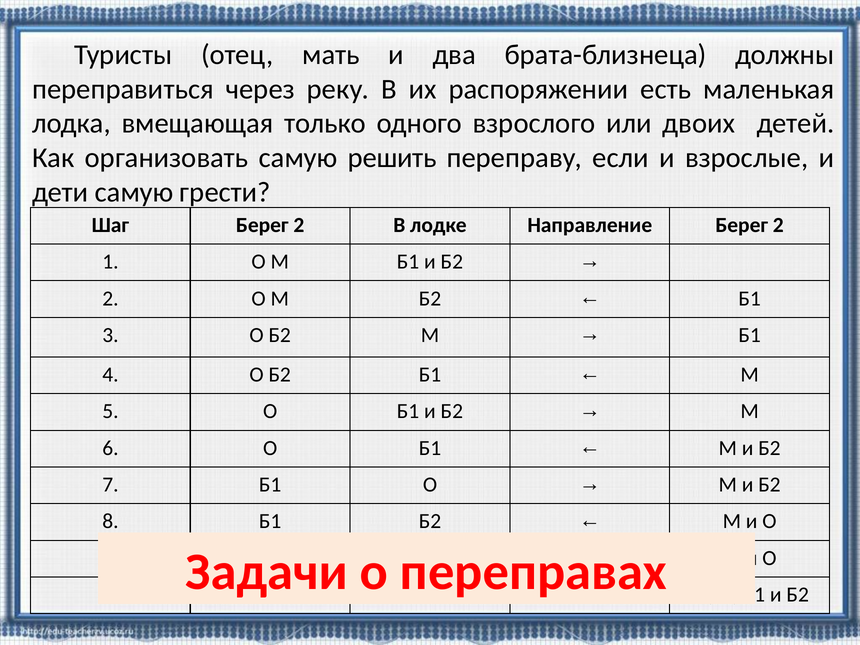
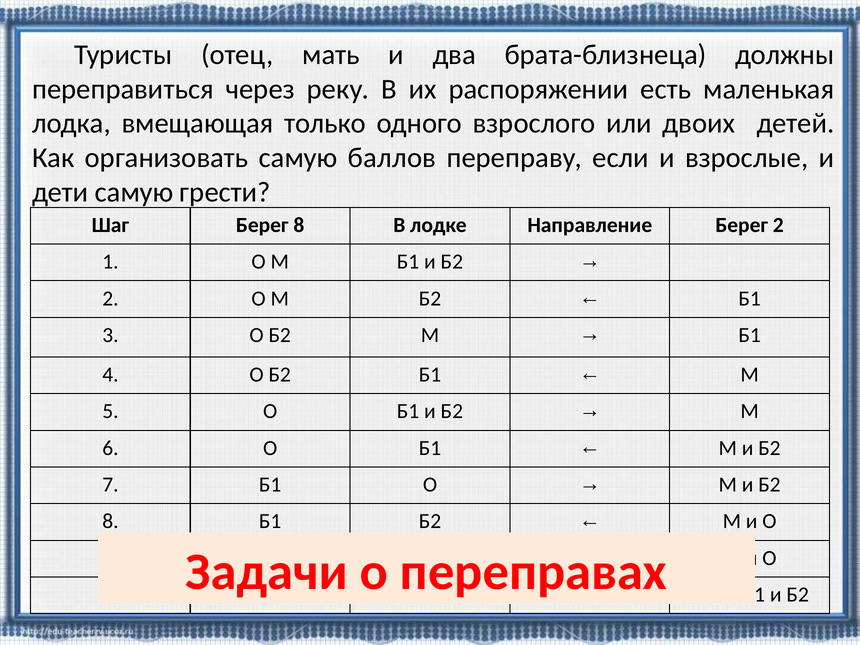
решить: решить -> баллов (392, 158)
Шаг Берег 2: 2 -> 8 (299, 225)
